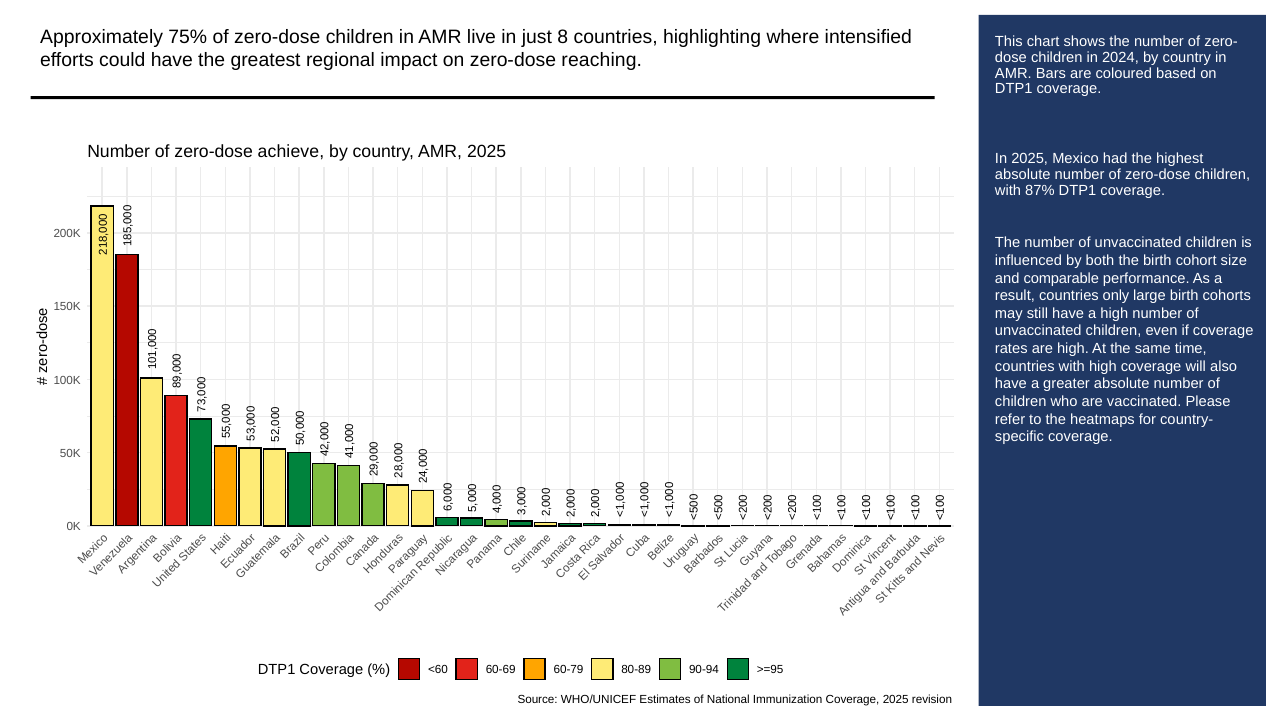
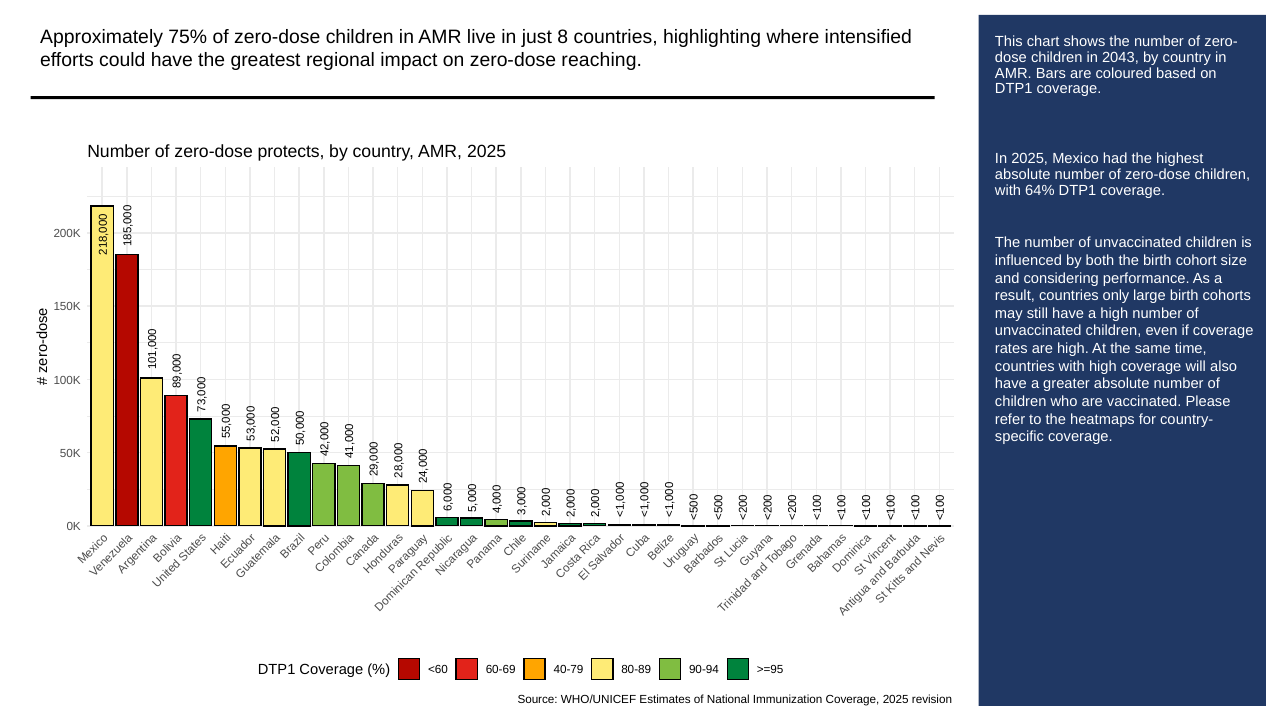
2024: 2024 -> 2043 (1120, 57)
achieve: achieve -> protects (291, 151)
87%: 87% -> 64% (1040, 190)
comparable: comparable -> considering (1061, 278)
60-79: 60-79 -> 40-79 (568, 670)
